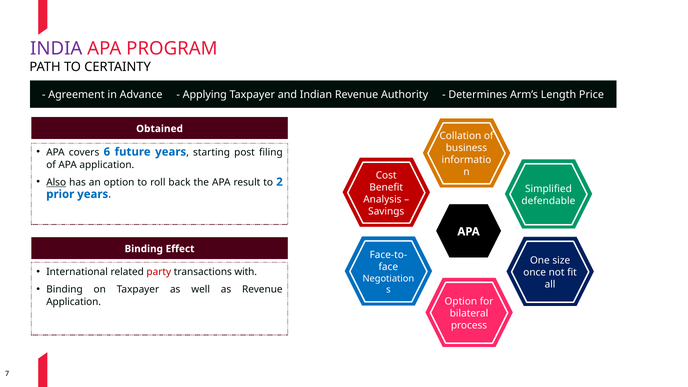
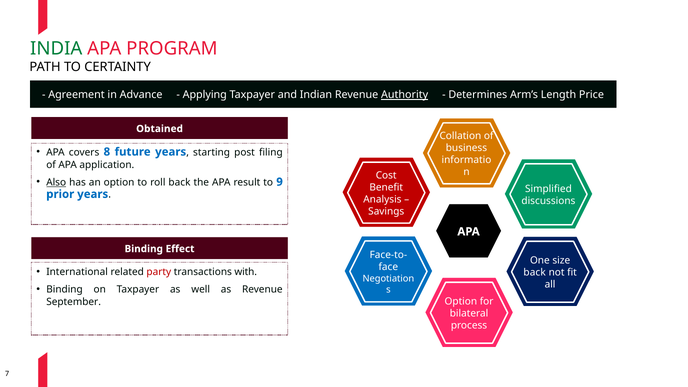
INDIA colour: purple -> green (56, 48)
Authority underline: none -> present (405, 95)
6: 6 -> 8 (107, 152)
2: 2 -> 9 (280, 182)
defendable: defendable -> discussions (548, 201)
once: once -> back (535, 273)
Application: Application -> September (74, 302)
